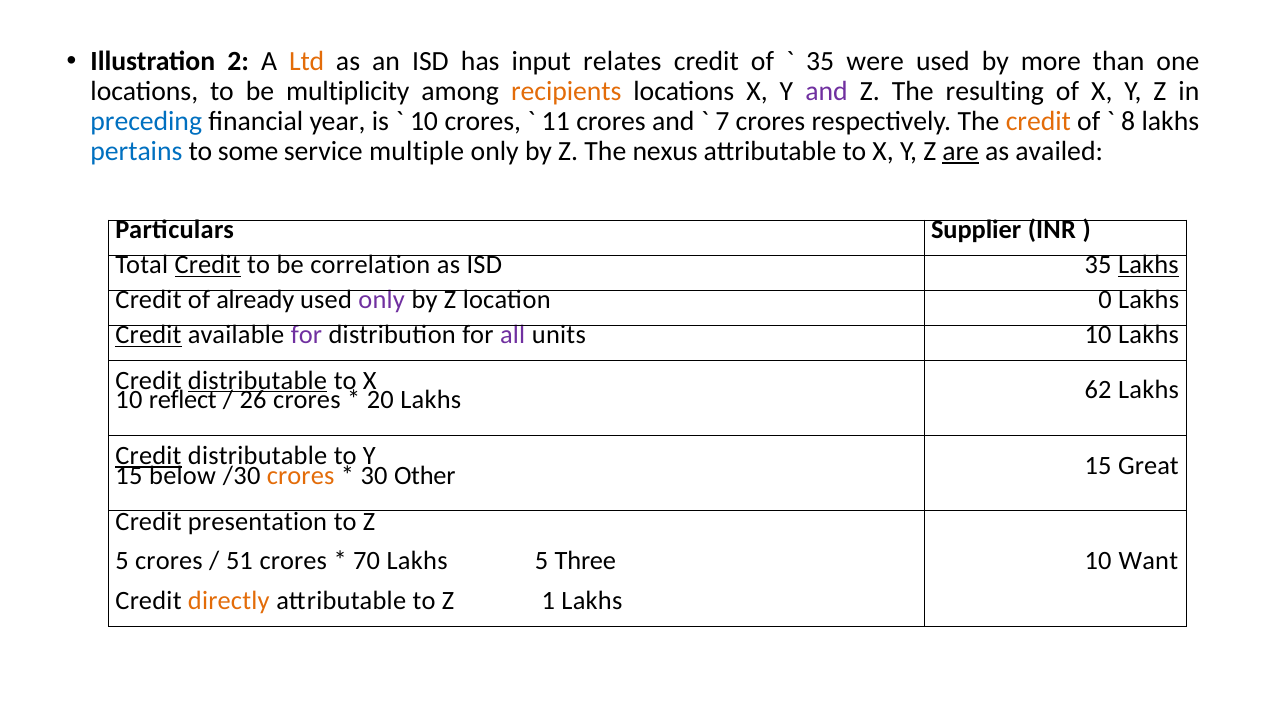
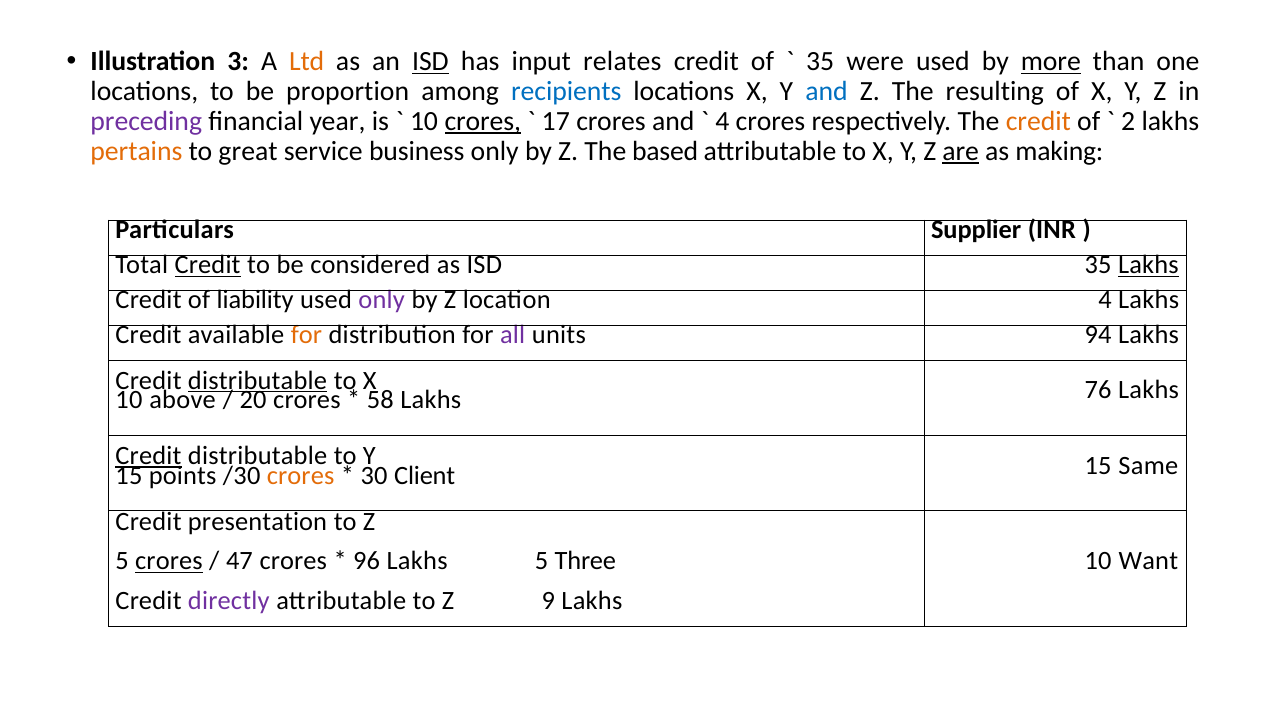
2: 2 -> 3 (238, 61)
ISD underline: none -> present (430, 61)
more underline: none -> present (1051, 61)
multiplicity: multiplicity -> proportion (348, 91)
recipients colour: orange -> blue (566, 91)
and colour: purple -> blue (827, 91)
preceding colour: blue -> purple (146, 121)
crores underline: none -> present (483, 121)
11: 11 -> 17 (556, 121)
7: 7 -> 4 (722, 121)
8: 8 -> 2 (1128, 121)
pertains colour: blue -> orange (136, 151)
some: some -> great (248, 151)
multiple: multiple -> business (417, 151)
nexus: nexus -> based (665, 151)
availed: availed -> making (1059, 151)
correlation: correlation -> considered (370, 265)
already: already -> liability (255, 300)
location 0: 0 -> 4 (1105, 300)
Credit underline: present -> none (148, 335)
for colour: purple -> orange (306, 335)
units 10: 10 -> 94 (1098, 335)
reflect: reflect -> above (183, 400)
26: 26 -> 20 (253, 400)
20: 20 -> 58 (380, 400)
62: 62 -> 76 (1098, 390)
below: below -> points (183, 475)
Other: Other -> Client (425, 475)
Great: Great -> Same (1148, 465)
crores underline: none -> present (169, 561)
51: 51 -> 47 (239, 561)
70: 70 -> 96 (367, 561)
directly colour: orange -> purple (229, 600)
1: 1 -> 9 (548, 600)
